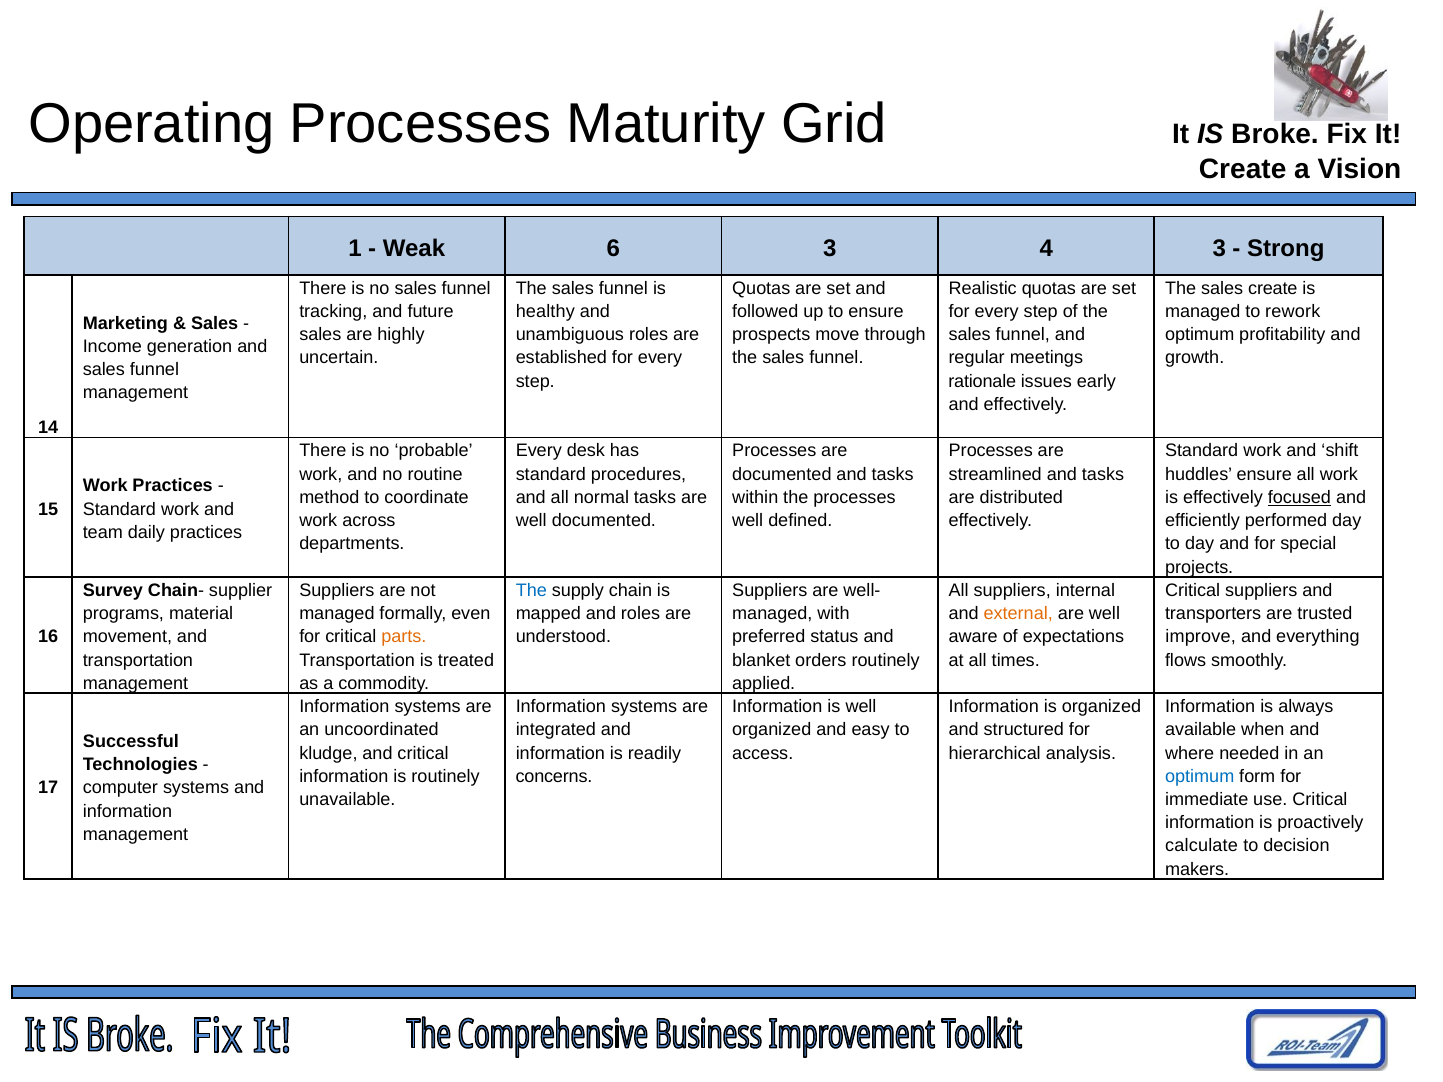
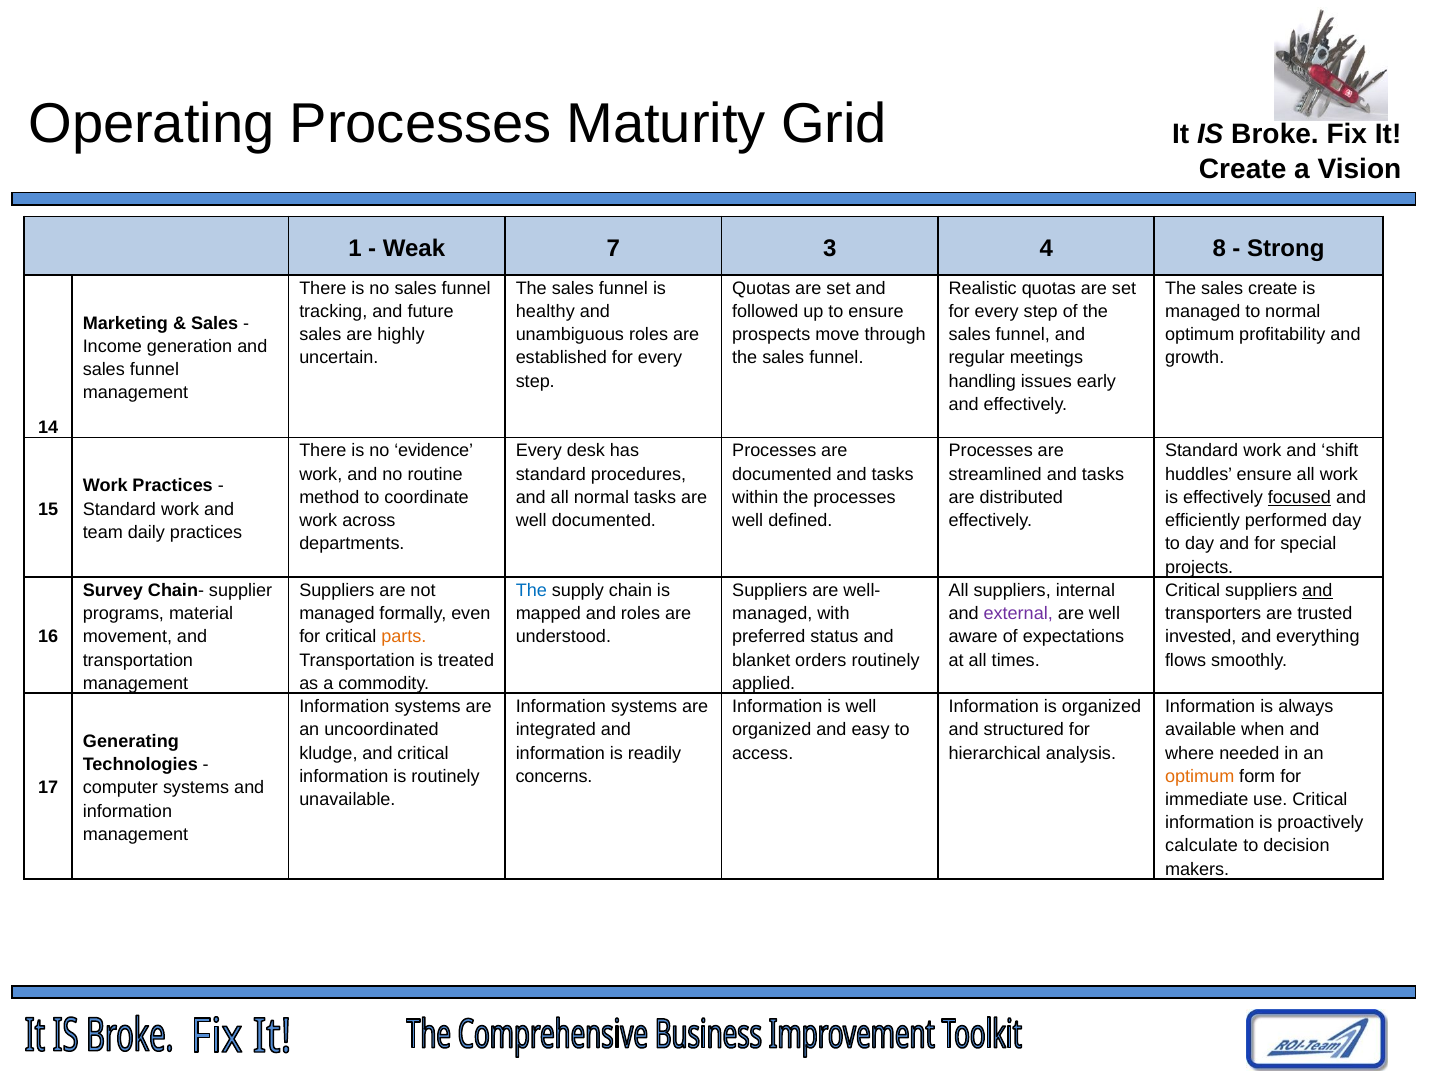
6: 6 -> 7 (613, 248)
4 3: 3 -> 8 (1219, 248)
to rework: rework -> normal (1293, 312)
rationale: rationale -> handling (982, 381)
probable: probable -> evidence (434, 451)
and underline: none -> present (1317, 591)
external colour: orange -> purple (1018, 614)
improve: improve -> invested (1201, 637)
Successful: Successful -> Generating (131, 742)
optimum colour: blue -> orange (1200, 776)
